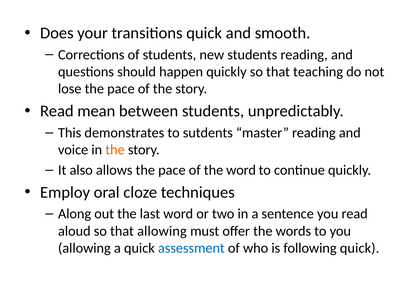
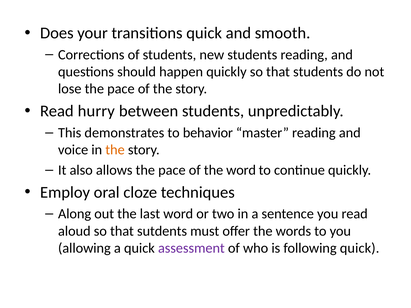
that teaching: teaching -> students (318, 72)
mean: mean -> hurry (96, 111)
sutdents: sutdents -> behavior (208, 133)
that allowing: allowing -> sutdents (162, 231)
assessment colour: blue -> purple (191, 248)
